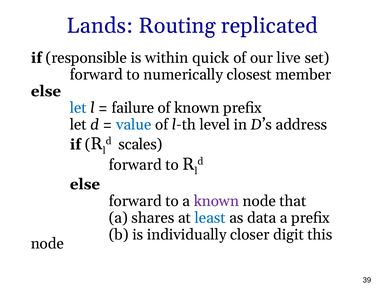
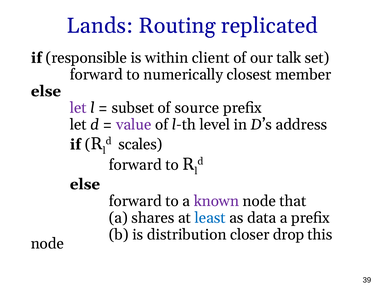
quick: quick -> client (211, 58)
live: live -> talk (289, 58)
let colour: blue -> purple (78, 108)
failure: failure -> subset (133, 108)
of known: known -> source (197, 108)
value colour: blue -> purple (134, 125)
individually: individually -> distribution (187, 235)
digit: digit -> drop (289, 235)
